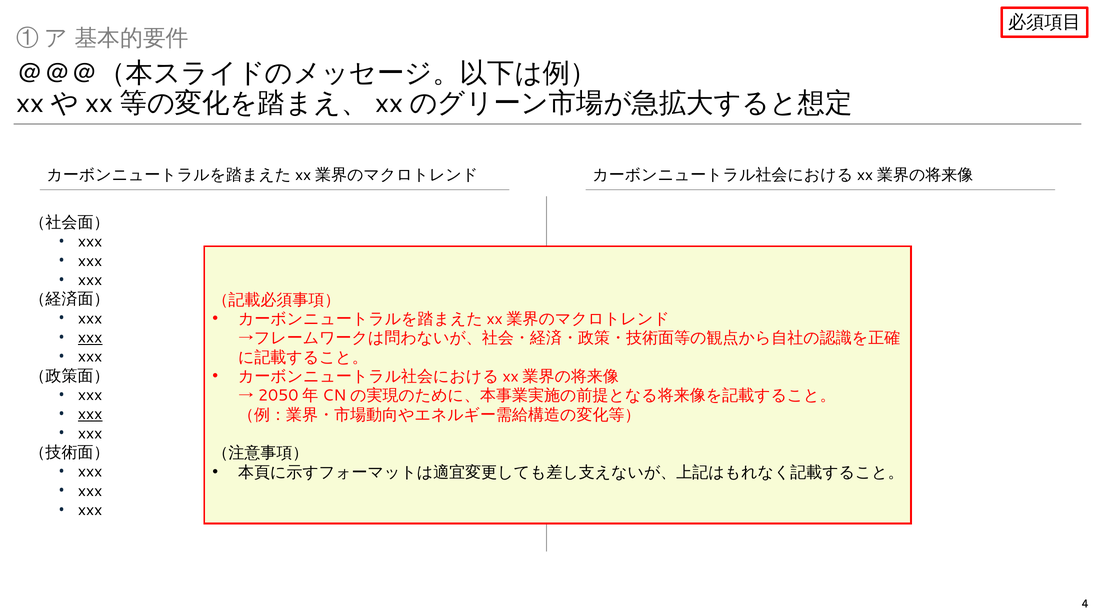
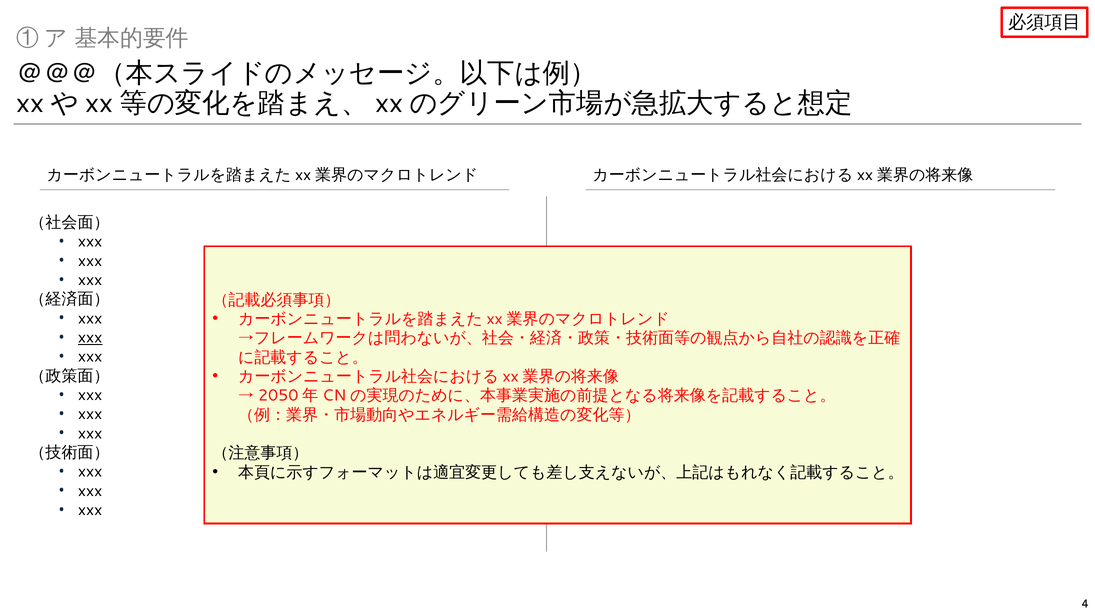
xxx underline: present -> none (90, 414)
